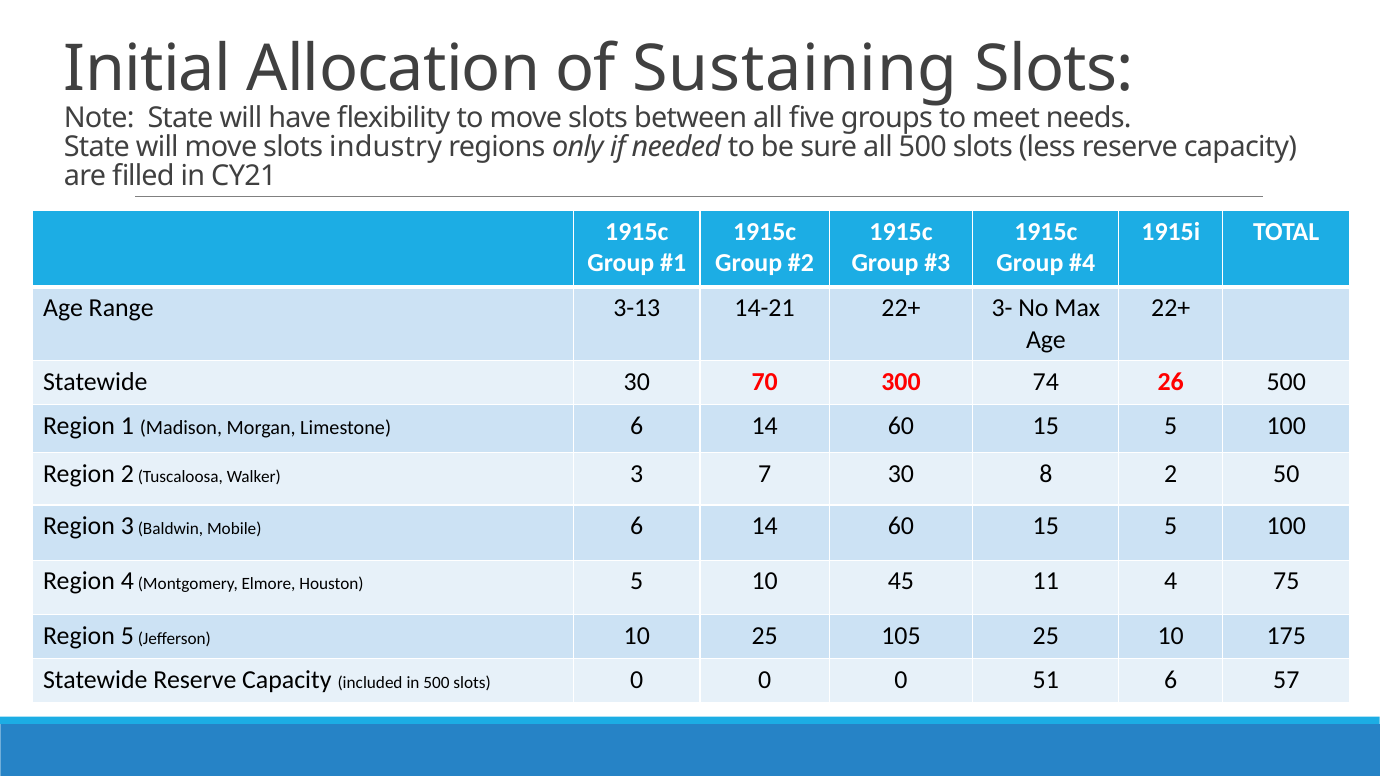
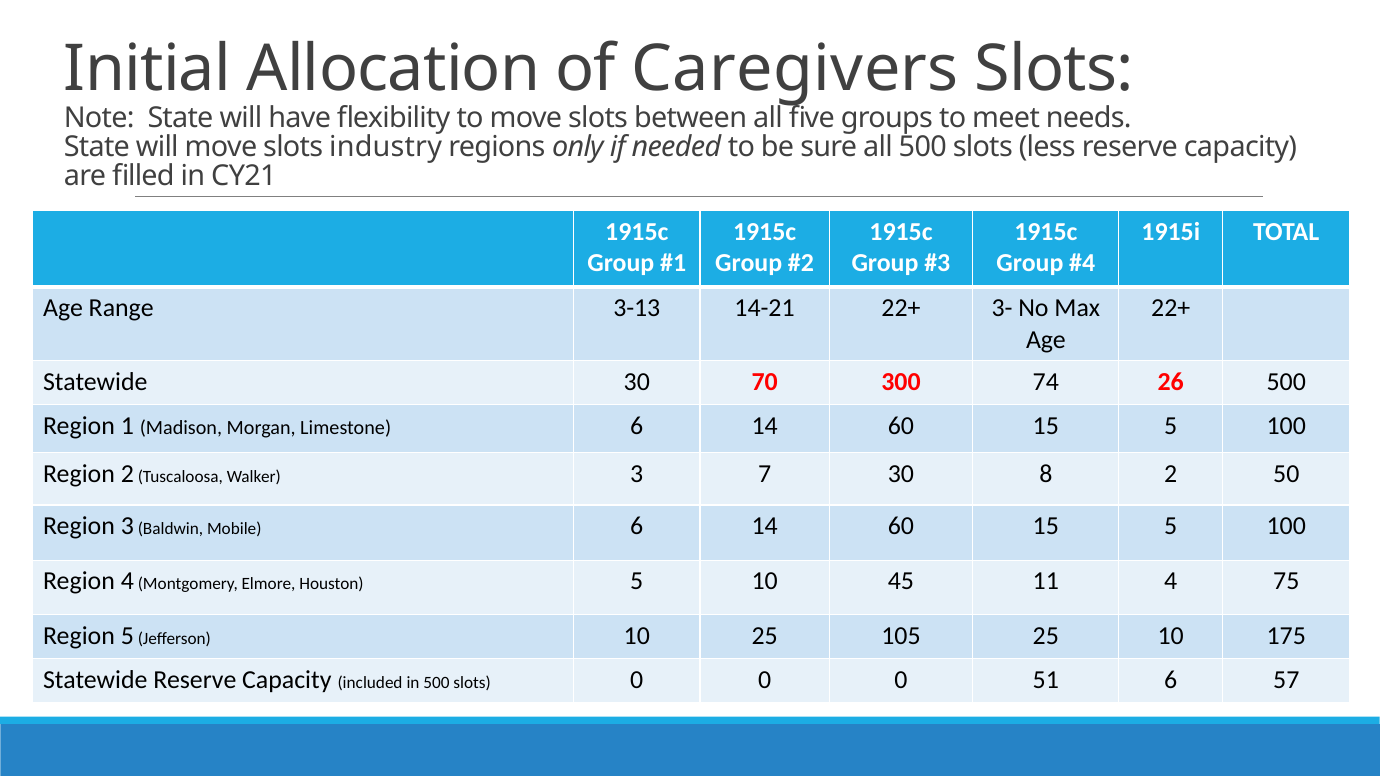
Sustaining: Sustaining -> Caregivers (795, 69)
